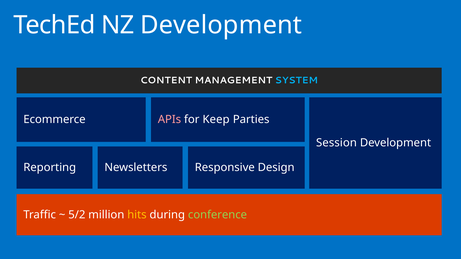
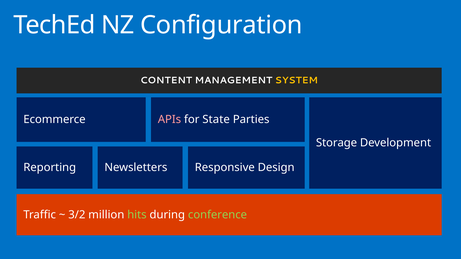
NZ Development: Development -> Configuration (221, 25)
SYSTEM colour: light blue -> yellow (296, 81)
Keep: Keep -> State (216, 120)
Session: Session -> Storage (337, 143)
5/2: 5/2 -> 3/2 (77, 215)
hits colour: yellow -> light green (137, 215)
